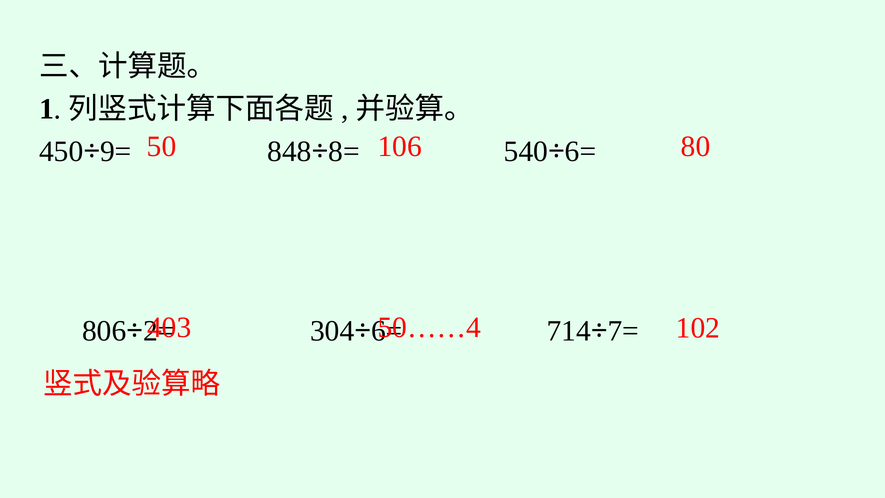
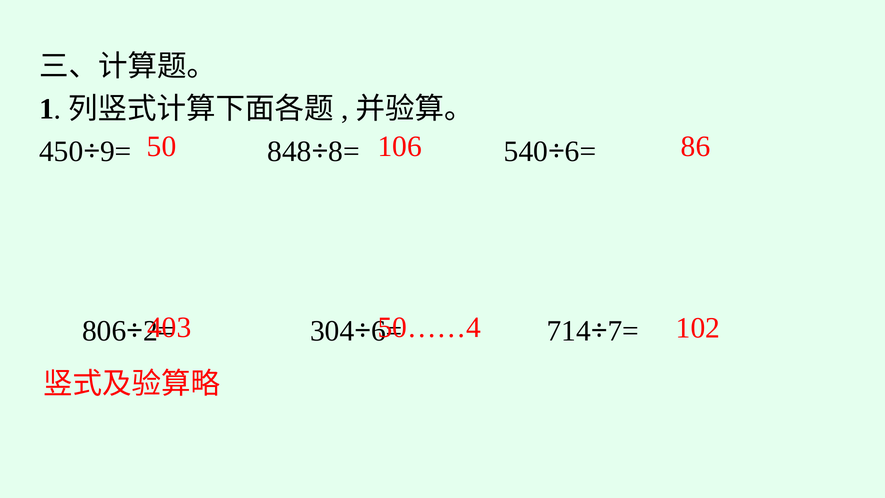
80: 80 -> 86 (696, 146)
